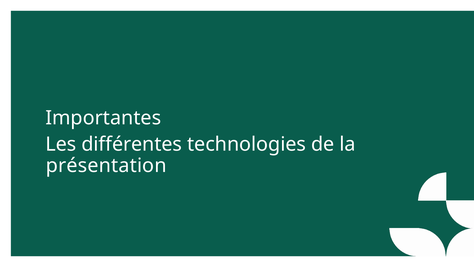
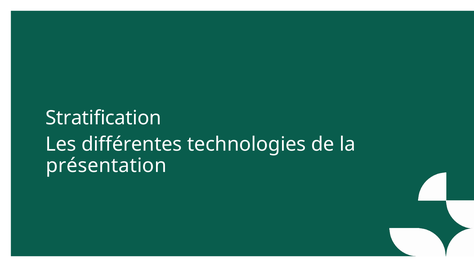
Importantes: Importantes -> Stratification (103, 118)
